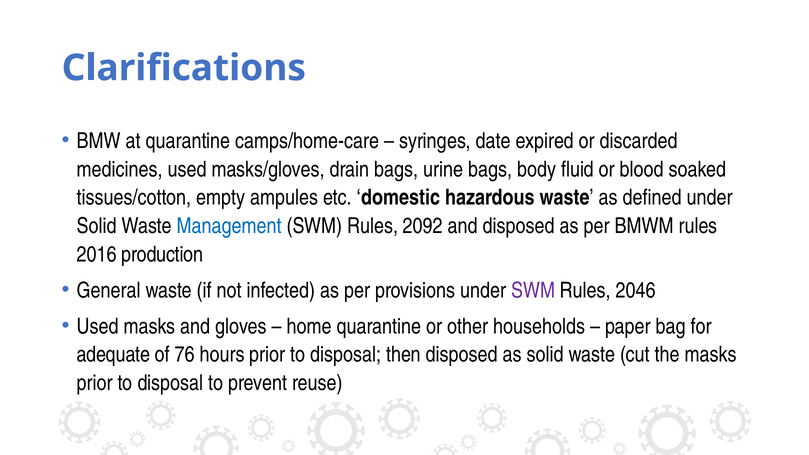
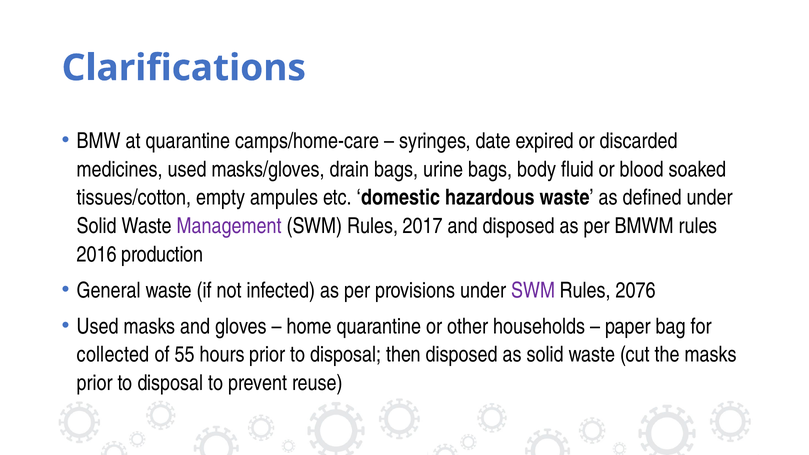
Management colour: blue -> purple (229, 226)
2092: 2092 -> 2017 (423, 226)
2046: 2046 -> 2076 (636, 290)
adequate: adequate -> collected (113, 355)
76: 76 -> 55 (185, 355)
